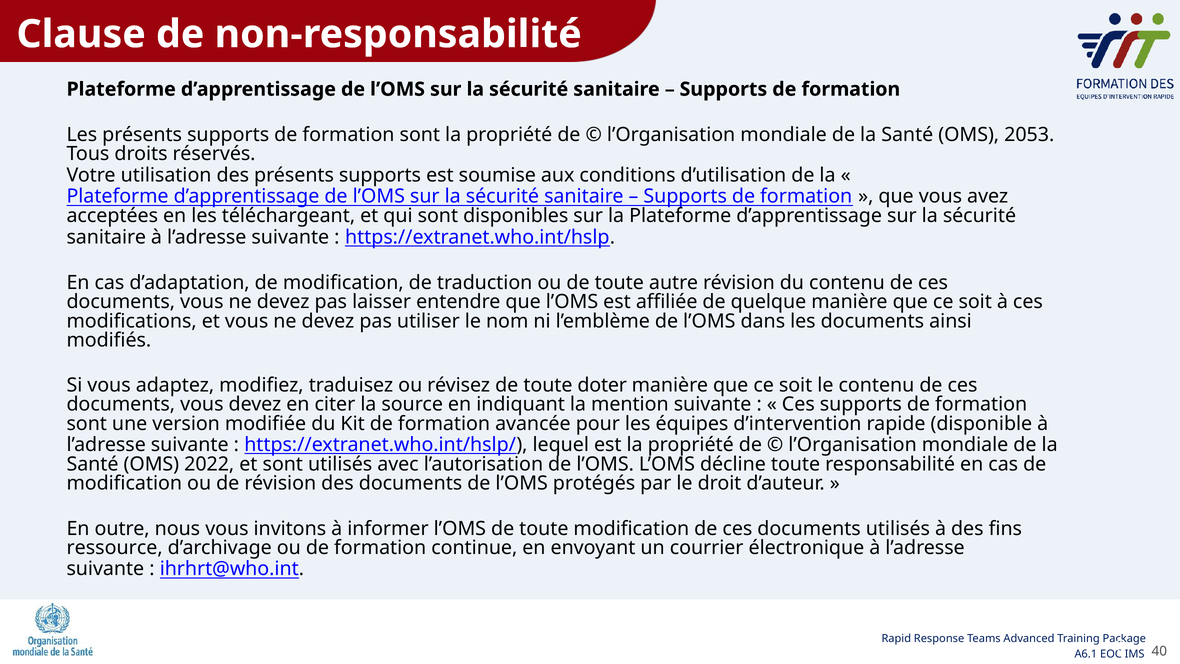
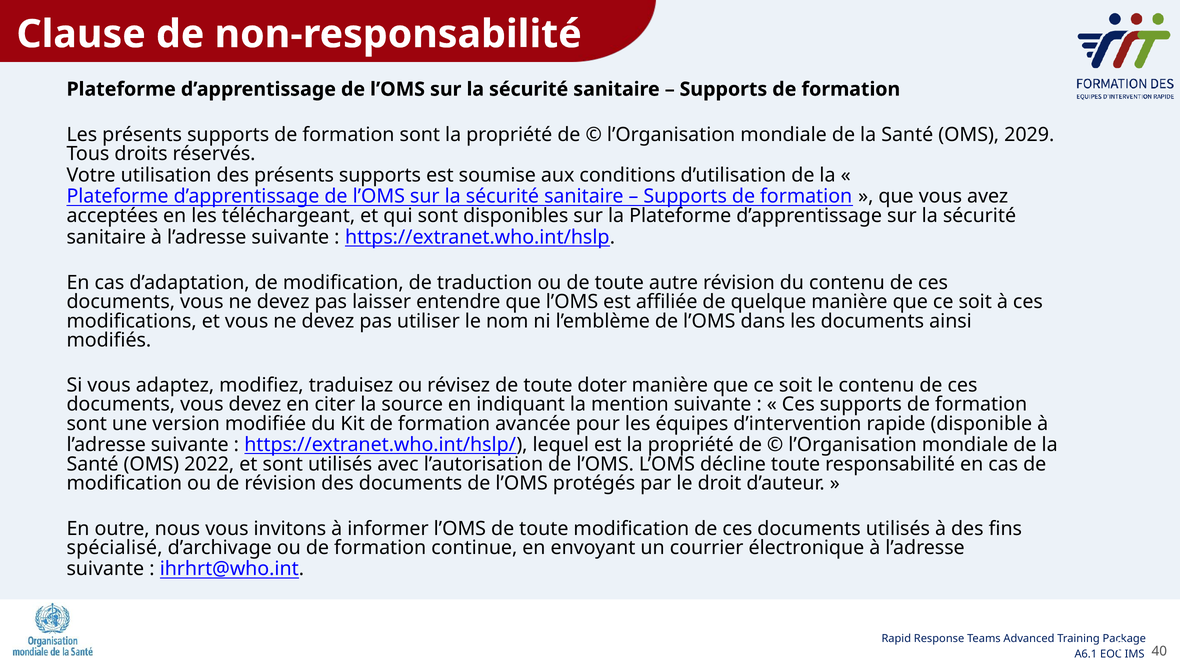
2053: 2053 -> 2029 (1029, 134)
ressource: ressource -> spécialisé (115, 548)
